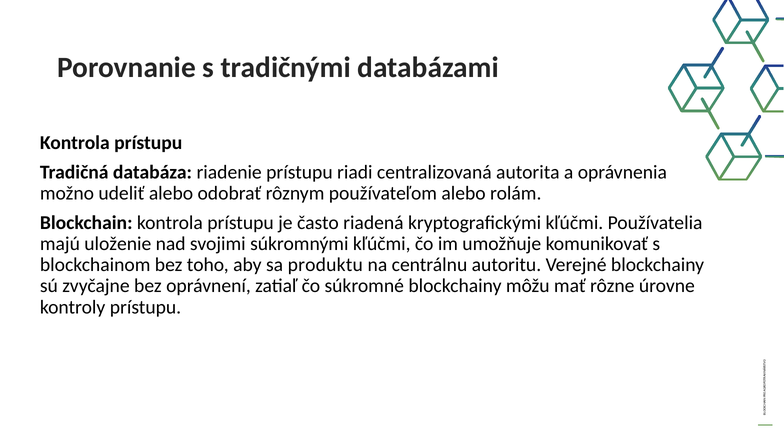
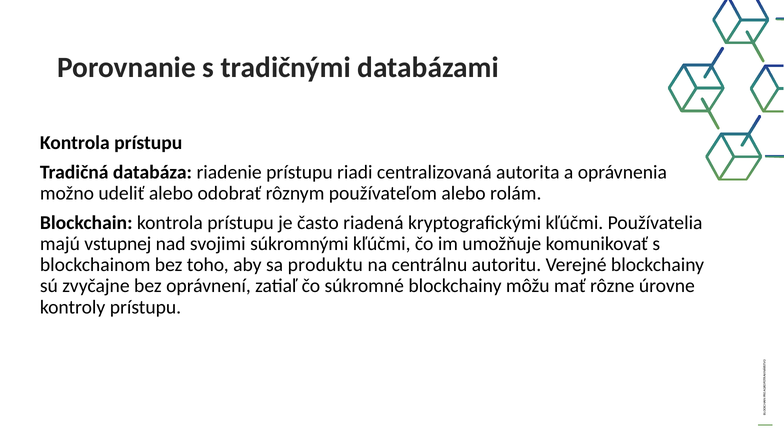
uloženie: uloženie -> vstupnej (118, 244)
